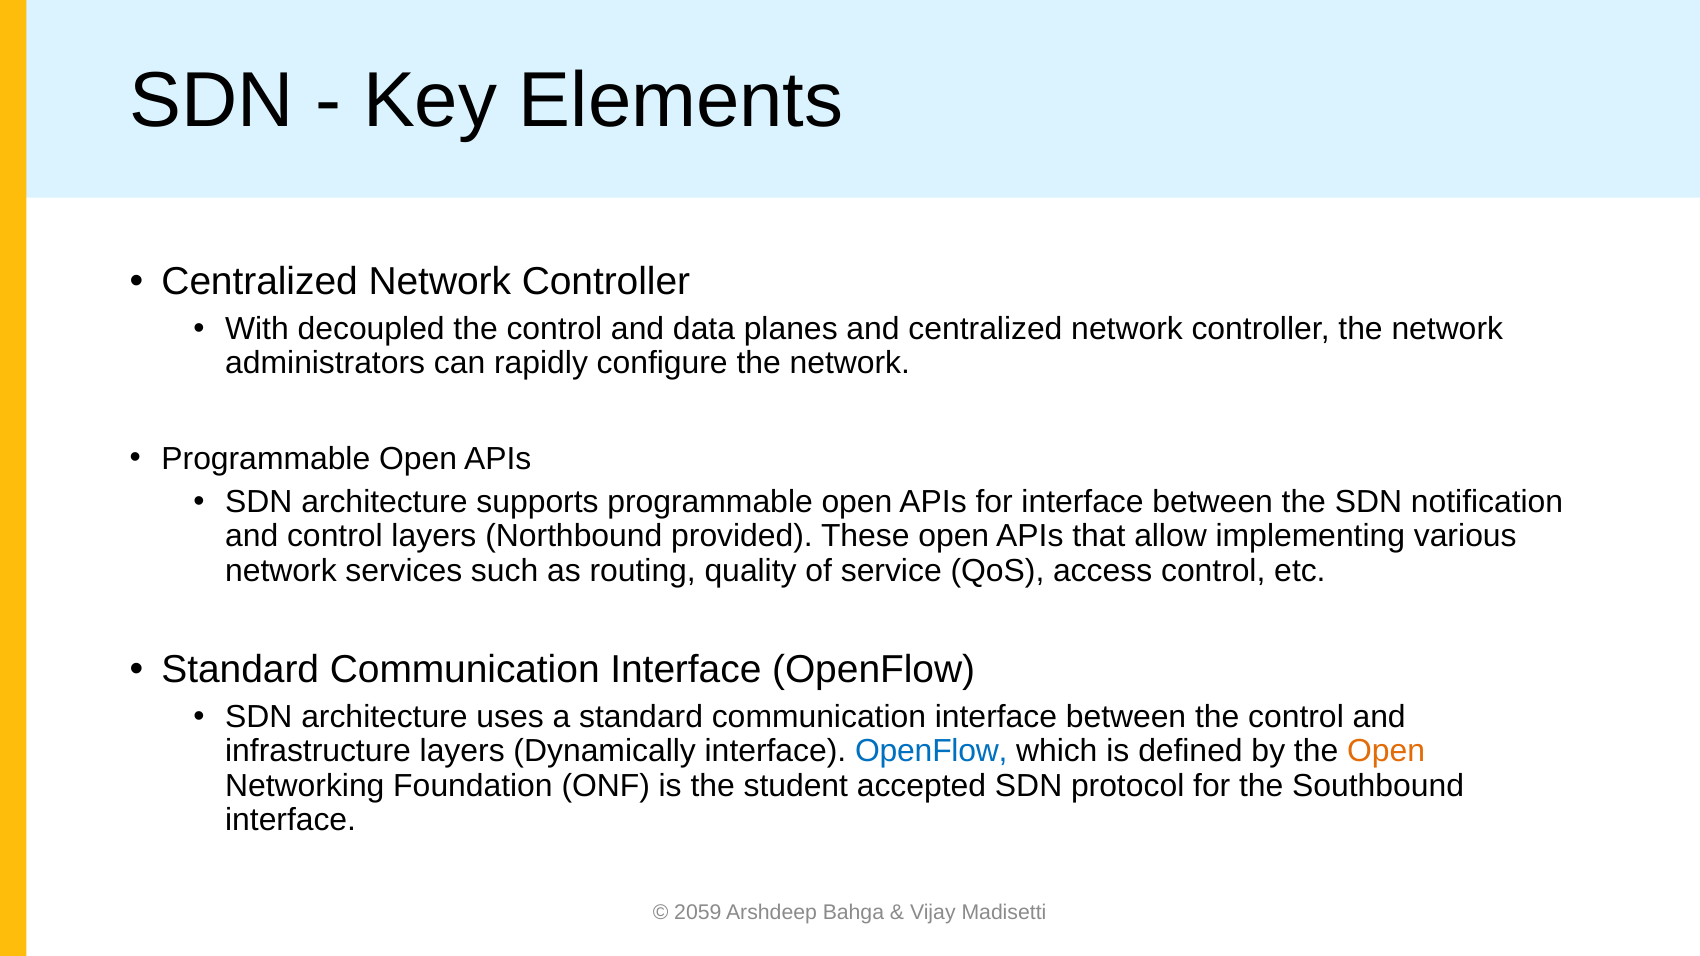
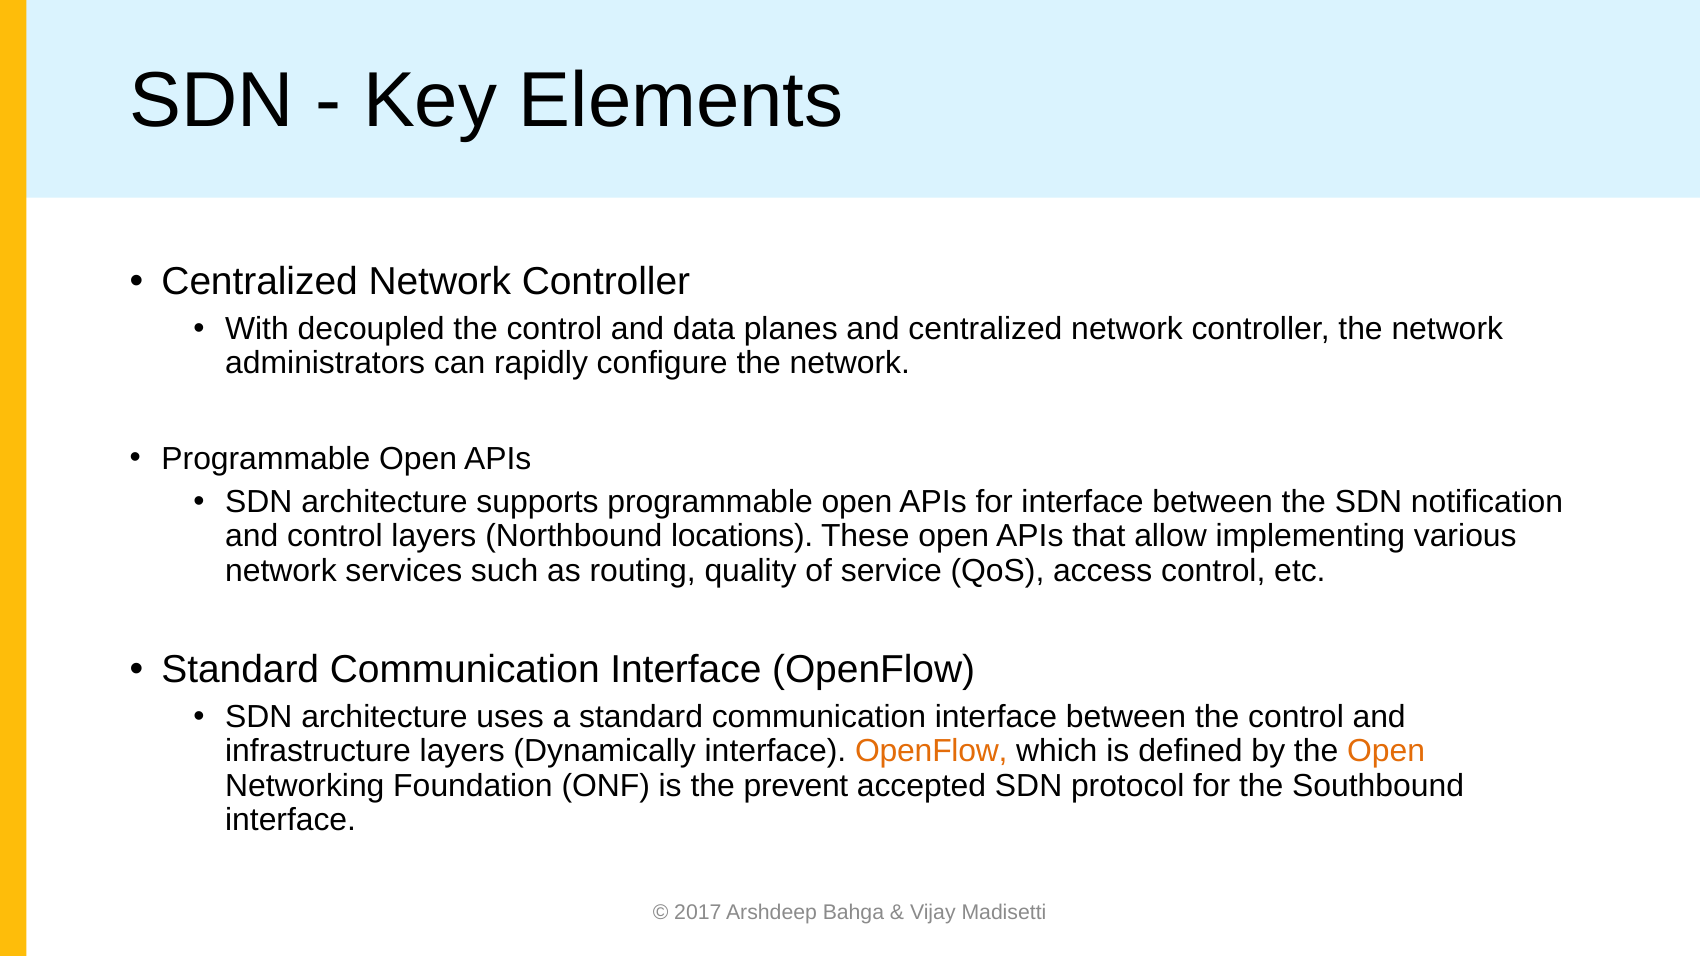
provided: provided -> locations (742, 536)
OpenFlow colour: blue -> orange (931, 752)
student: student -> prevent (796, 786)
2059: 2059 -> 2017 (698, 913)
